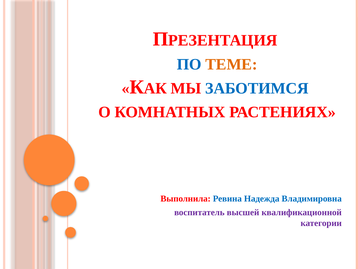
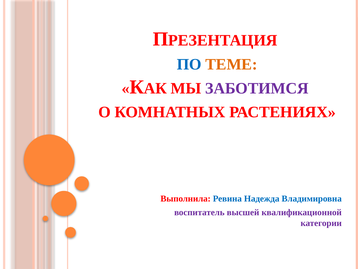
ЗАБОТИМСЯ colour: blue -> purple (257, 88)
